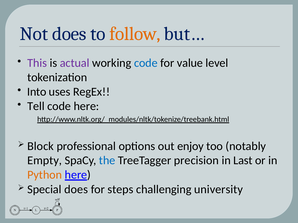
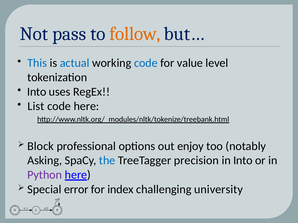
Not does: does -> pass (69, 34)
This colour: purple -> blue (37, 63)
actual colour: purple -> blue (75, 63)
Tell: Tell -> List (36, 106)
Empty: Empty -> Asking (45, 161)
in Last: Last -> Into (243, 161)
Python colour: orange -> purple (45, 175)
Special does: does -> error (76, 190)
steps: steps -> index (121, 190)
